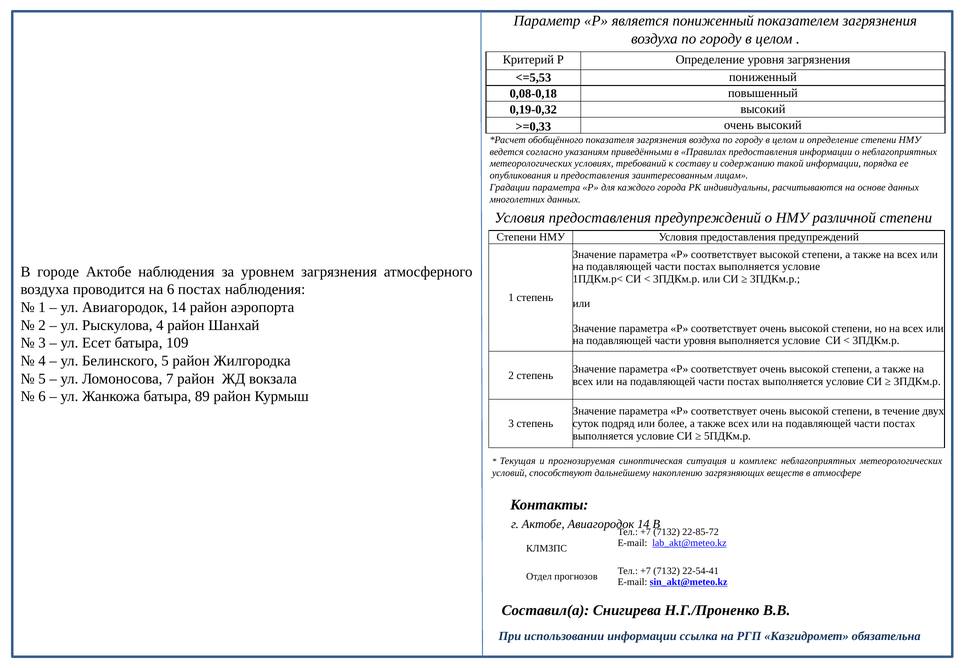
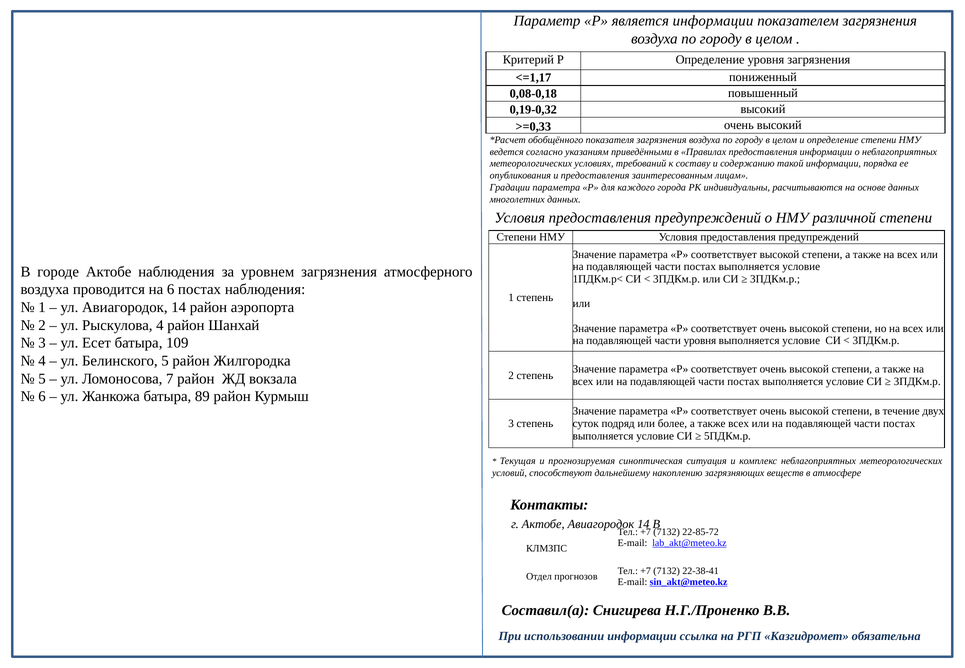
является пониженный: пониженный -> информации (713, 21)
<=5,53: <=5,53 -> <=1,17 (533, 78)
22-54-41: 22-54-41 -> 22-38-41 (701, 571)
